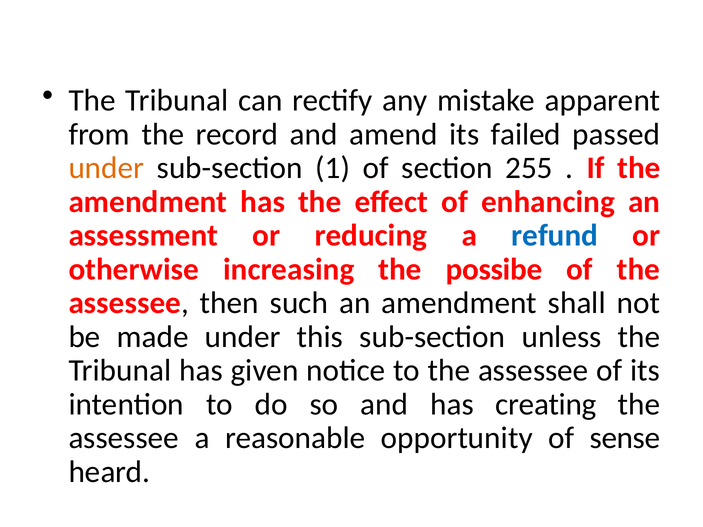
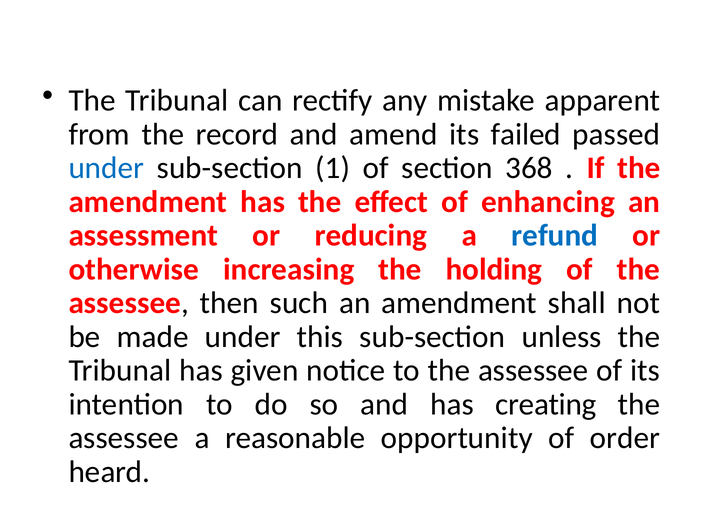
under colour: orange -> blue (106, 168)
255: 255 -> 368 (529, 168)
possibe: possibe -> holding (494, 269)
sense: sense -> order (625, 438)
